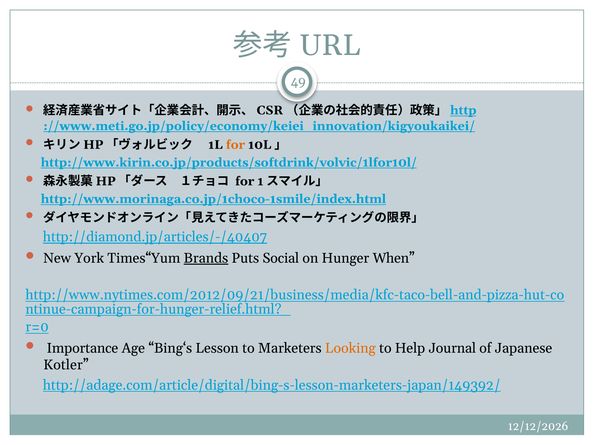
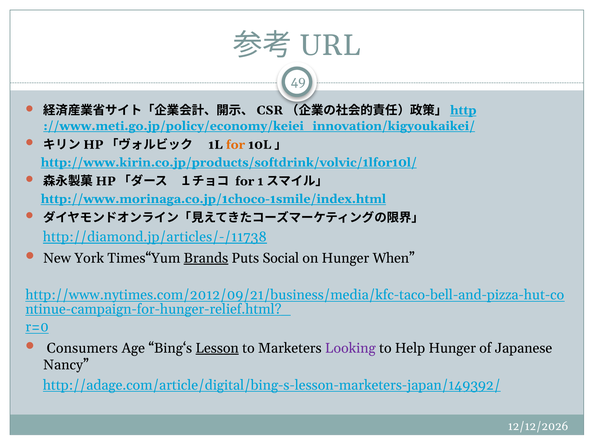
http://diamond.jp/articles/-/40407: http://diamond.jp/articles/-/40407 -> http://diamond.jp/articles/-/11738 (155, 237)
Importance: Importance -> Consumers (82, 349)
Lesson underline: none -> present (217, 349)
Looking colour: orange -> purple (350, 349)
Help Journal: Journal -> Hunger (452, 349)
Kotler: Kotler -> Nancy (66, 365)
